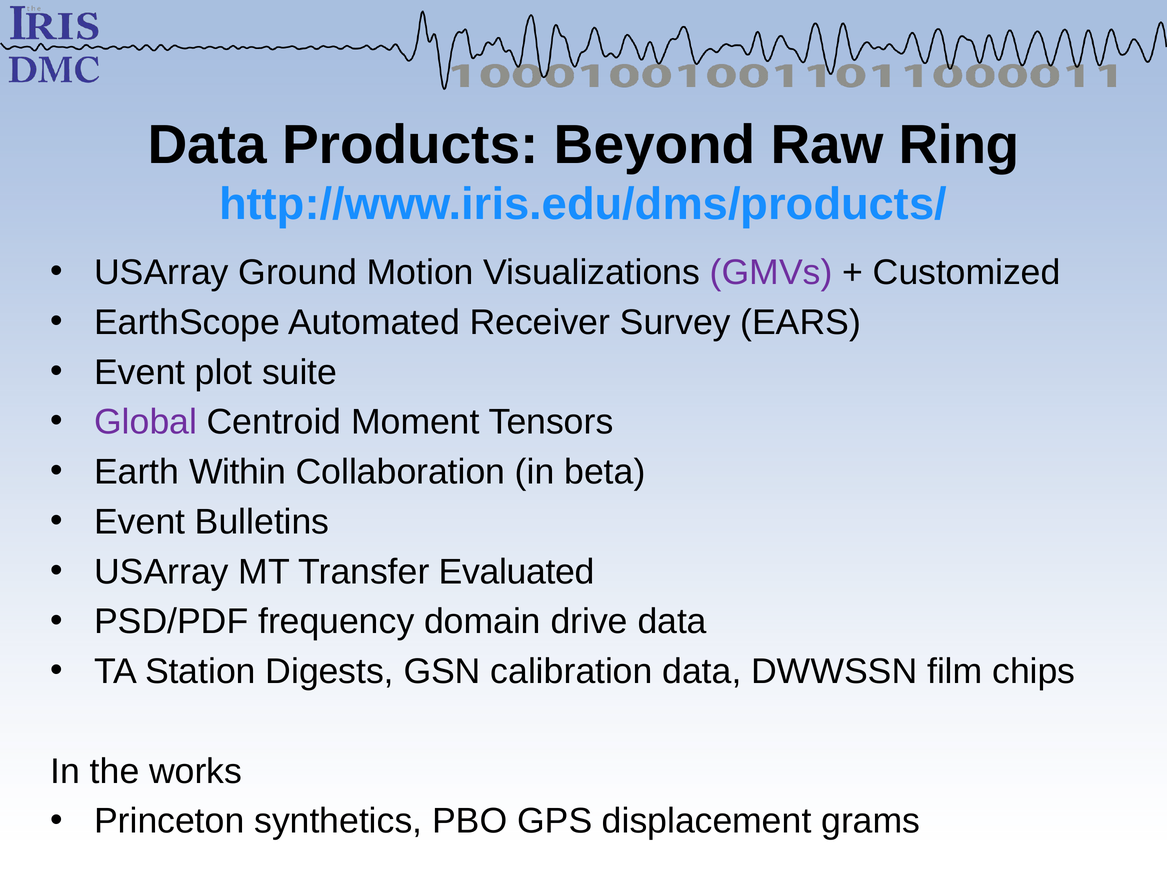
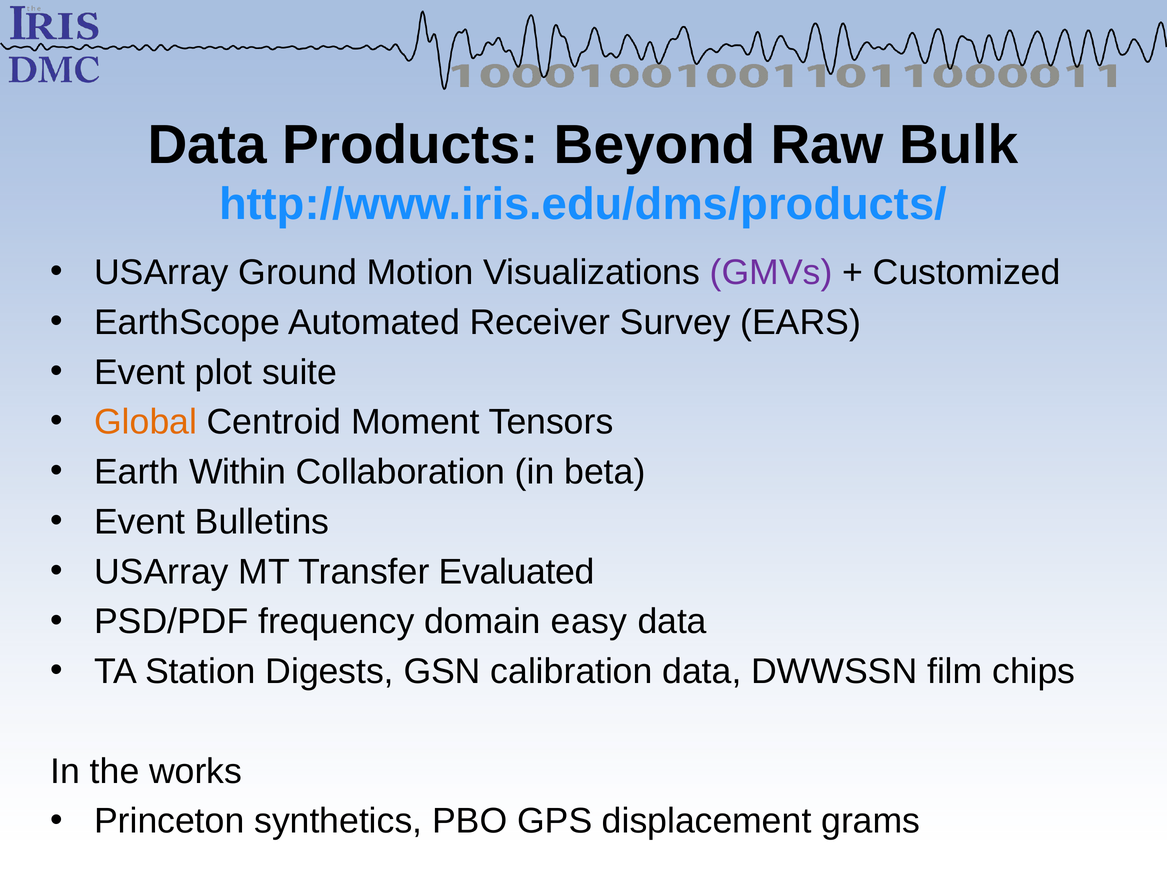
Ring: Ring -> Bulk (959, 145)
Global colour: purple -> orange (146, 422)
drive: drive -> easy (589, 622)
